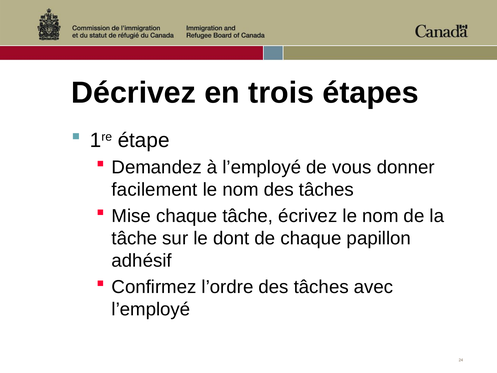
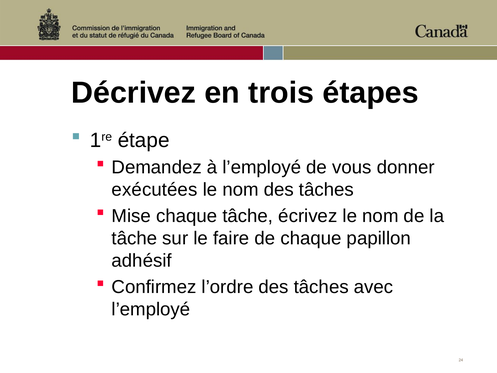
facilement: facilement -> exécutées (155, 190)
dont: dont -> faire (231, 238)
